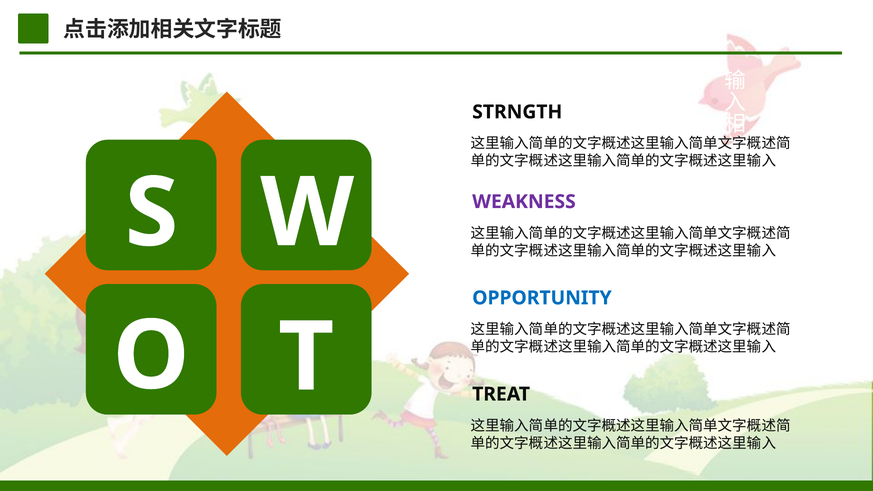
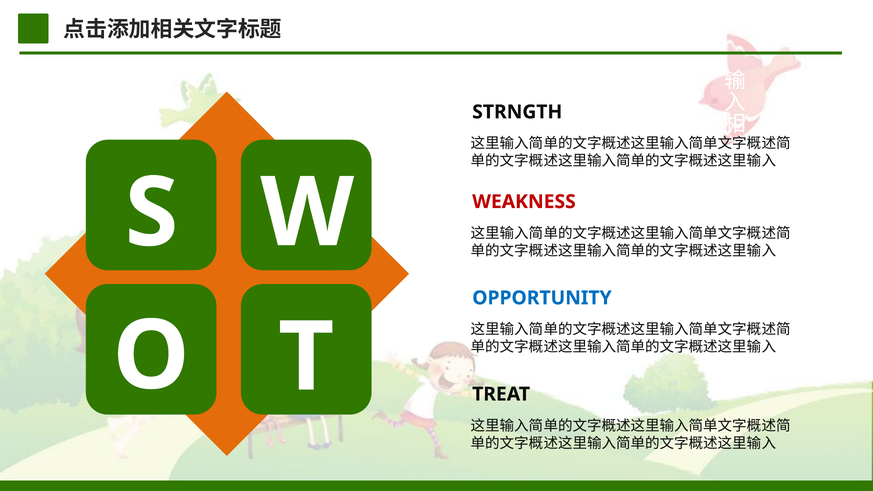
WEAKNESS colour: purple -> red (524, 202)
